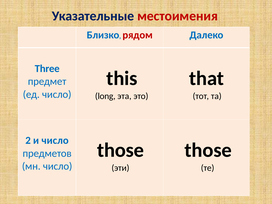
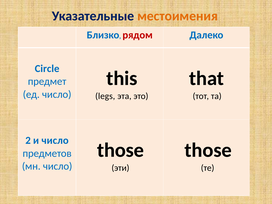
местоимения colour: red -> orange (178, 16)
Three: Three -> Circle (47, 69)
long: long -> legs (105, 96)
